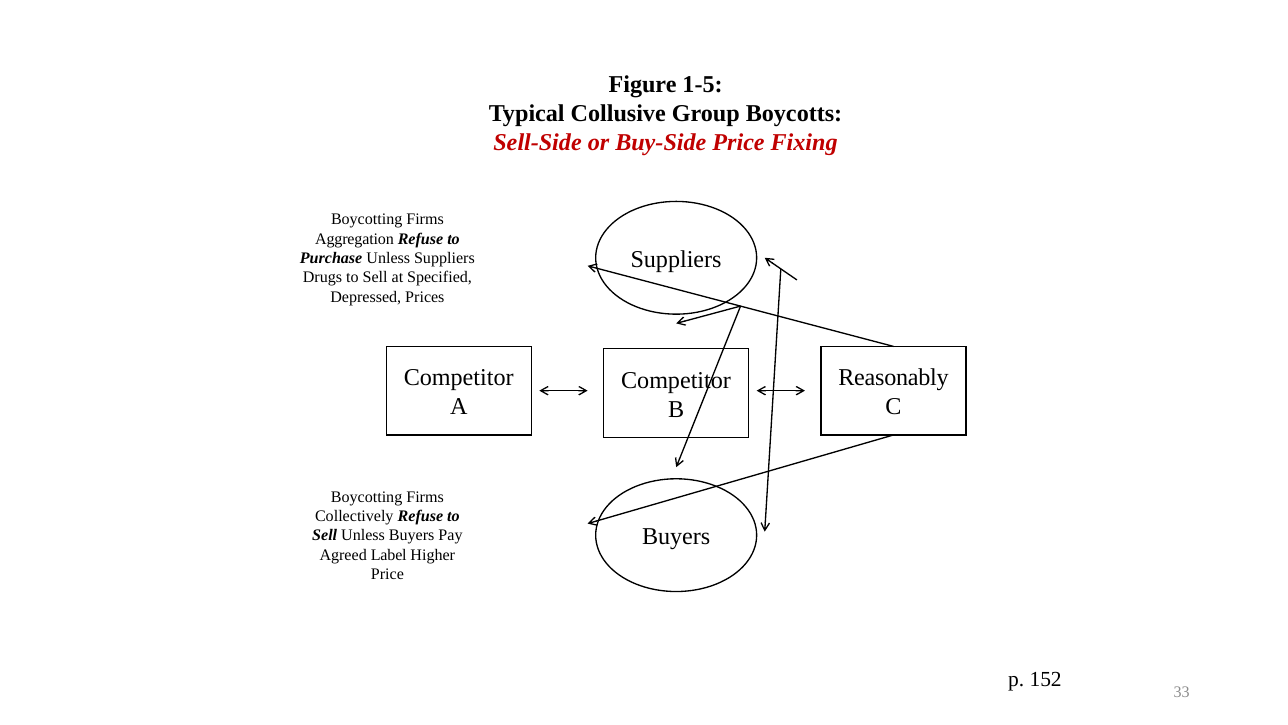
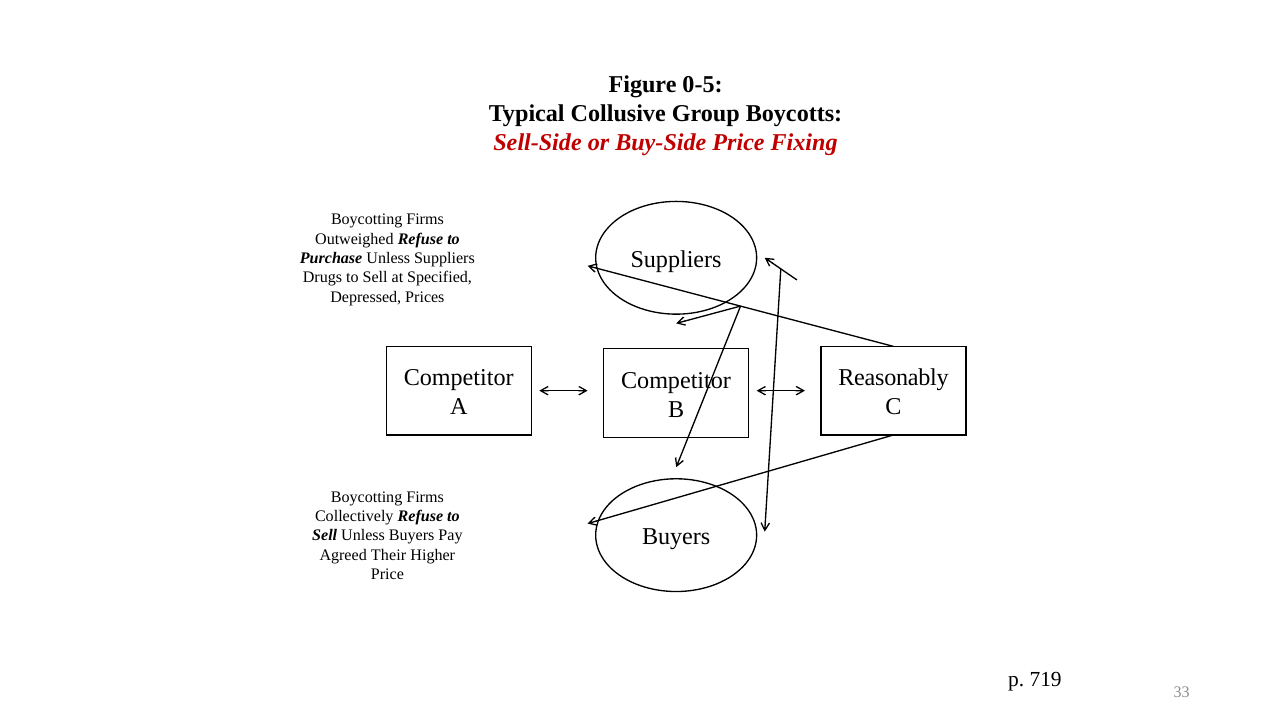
1-5: 1-5 -> 0-5 (703, 84)
Aggregation: Aggregation -> Outweighed (354, 239)
Label: Label -> Their (389, 555)
152: 152 -> 719 (1046, 679)
